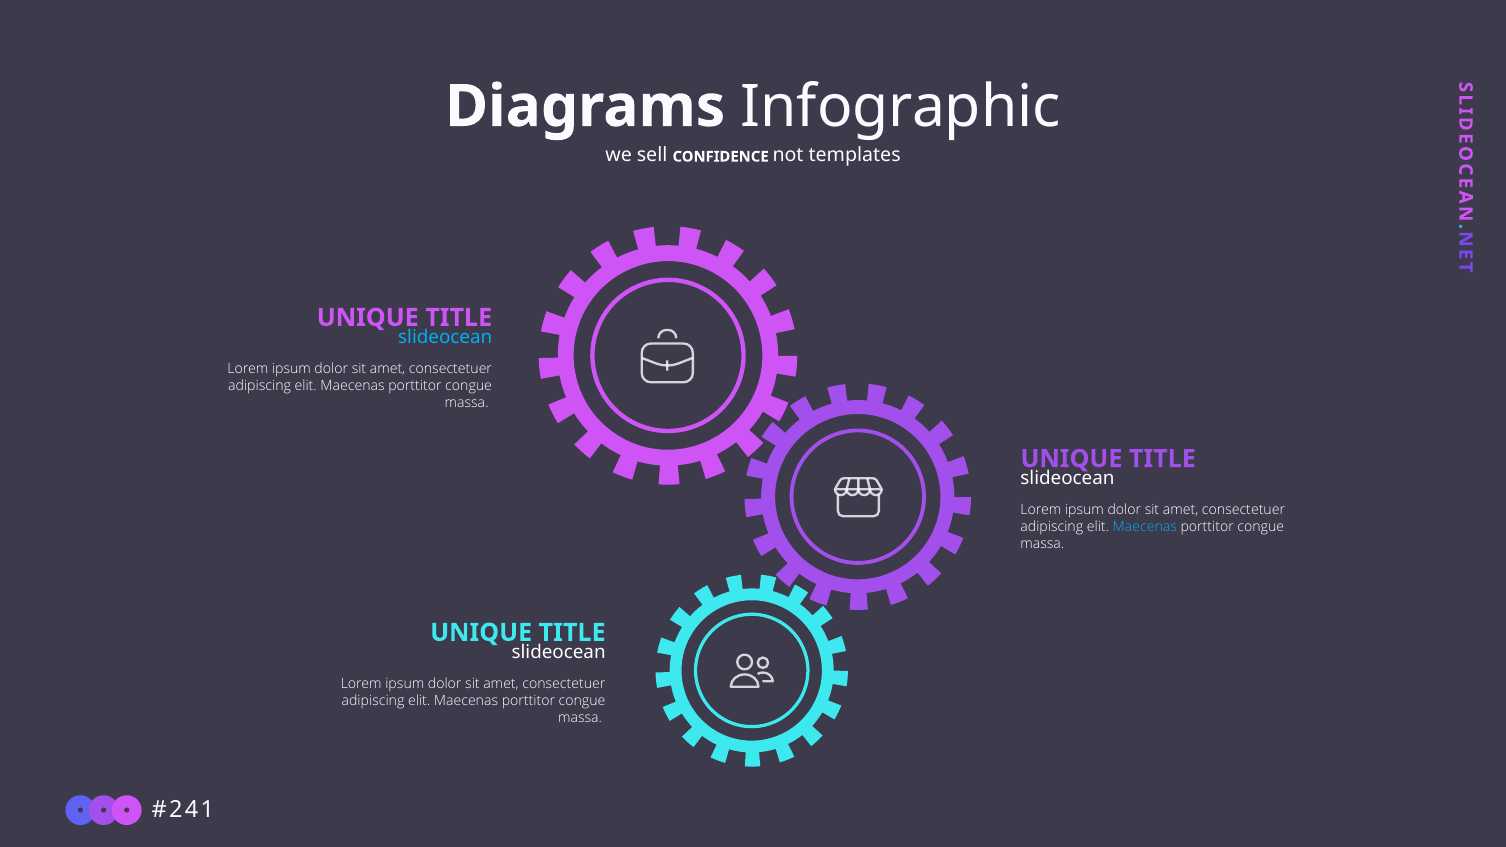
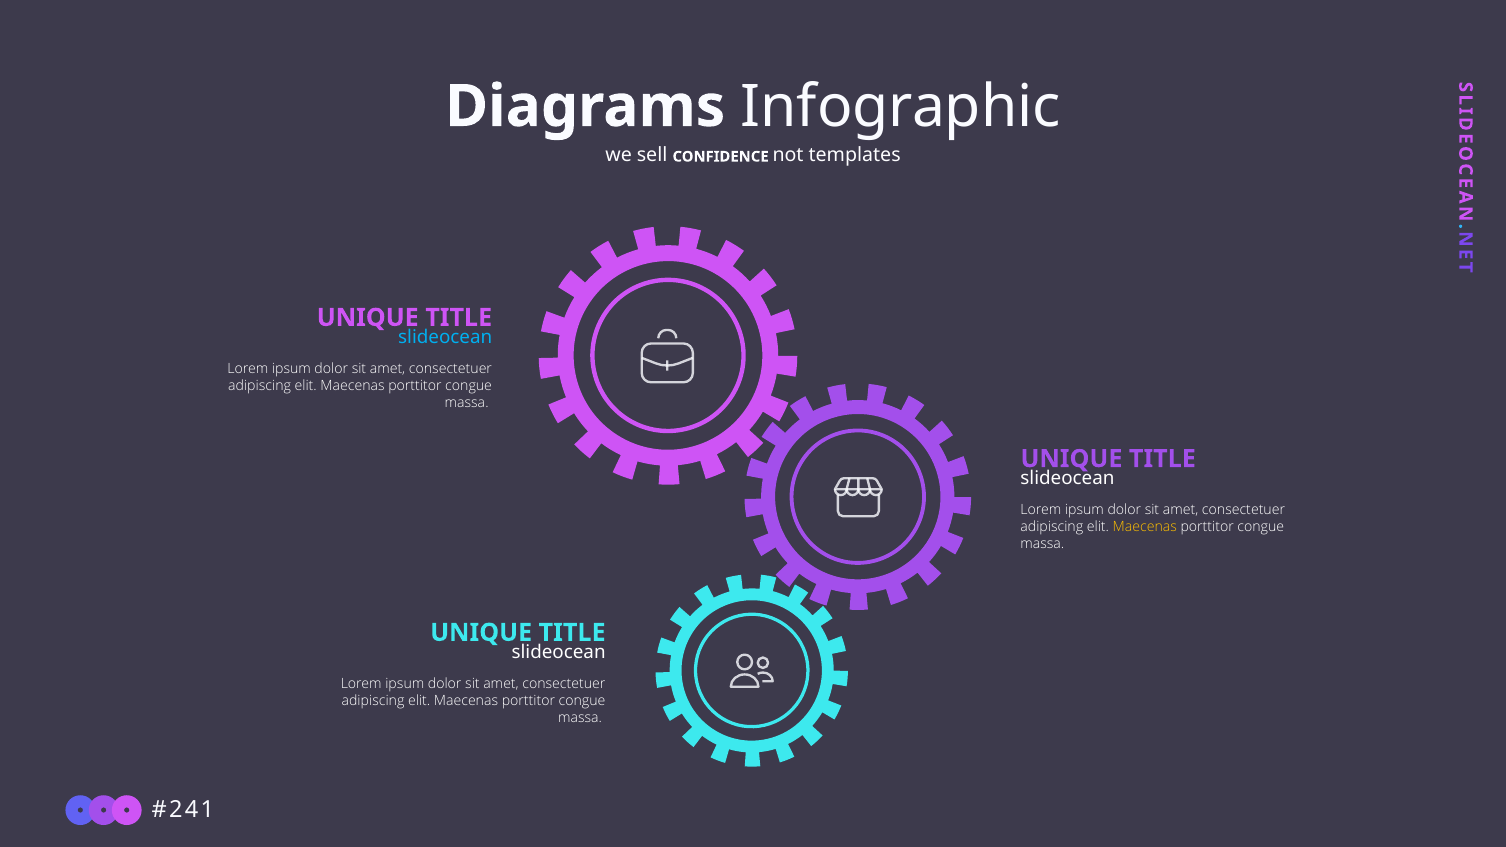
Maecenas colour: light blue -> yellow (1145, 527)
